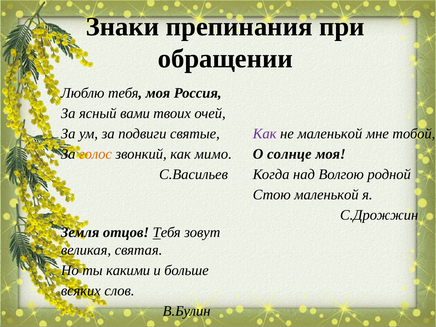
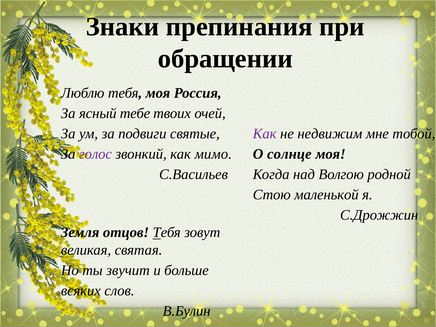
вами: вами -> тебе (135, 113)
не маленькой: маленькой -> недвижим (330, 134)
голос colour: orange -> purple (95, 154)
какими: какими -> звучит (128, 270)
